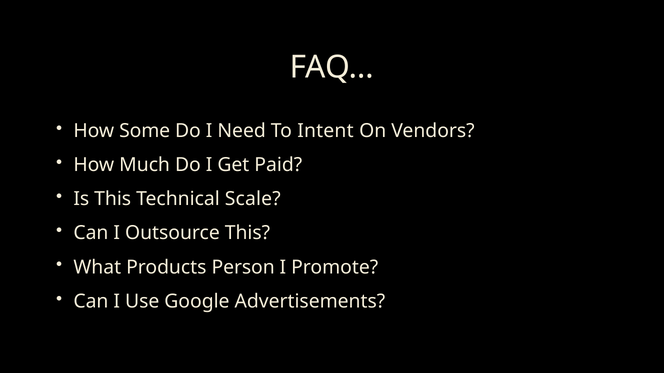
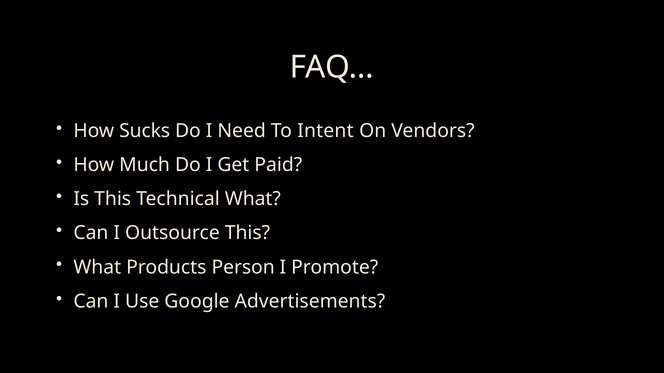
Some: Some -> Sucks (145, 131)
Technical Scale: Scale -> What (253, 199)
